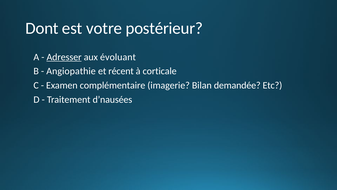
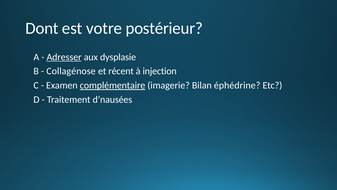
évoluant: évoluant -> dysplasie (118, 57)
Angiopathie: Angiopathie -> Collagénose (71, 71)
corticale: corticale -> injection (160, 71)
complémentaire underline: none -> present (113, 85)
demandée: demandée -> éphédrine (237, 85)
